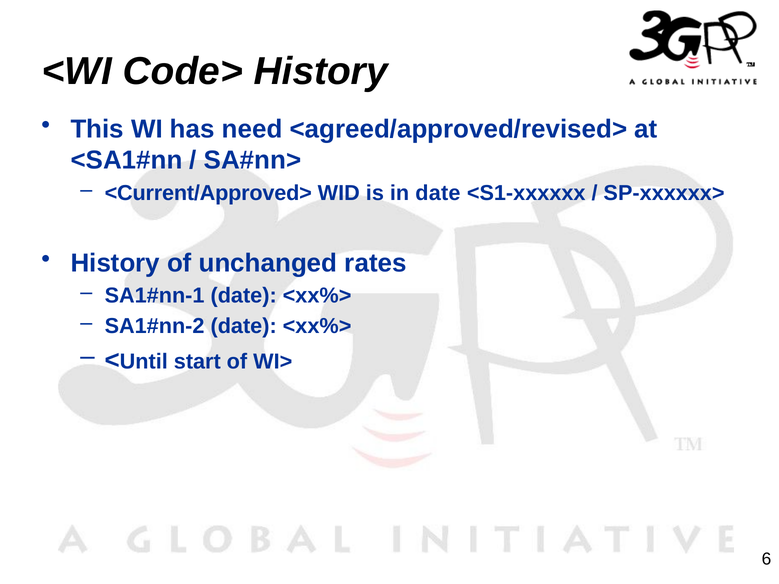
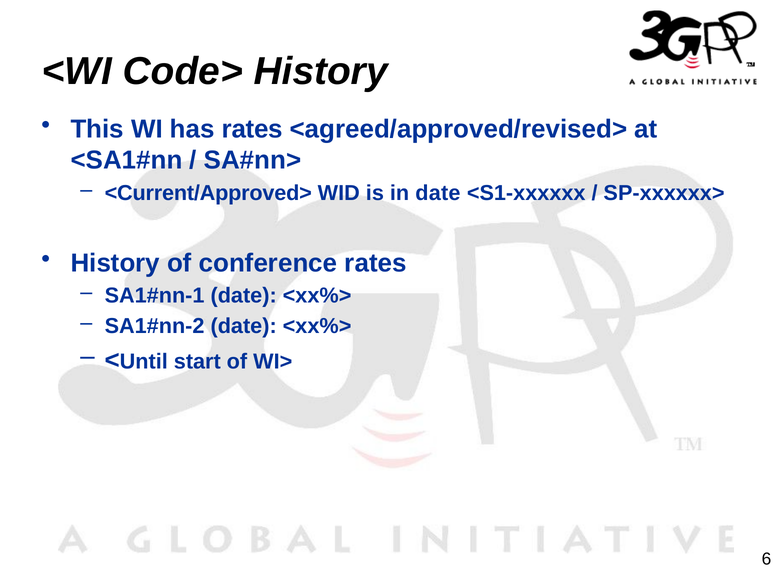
has need: need -> rates (252, 129)
unchanged: unchanged -> conference (268, 263)
